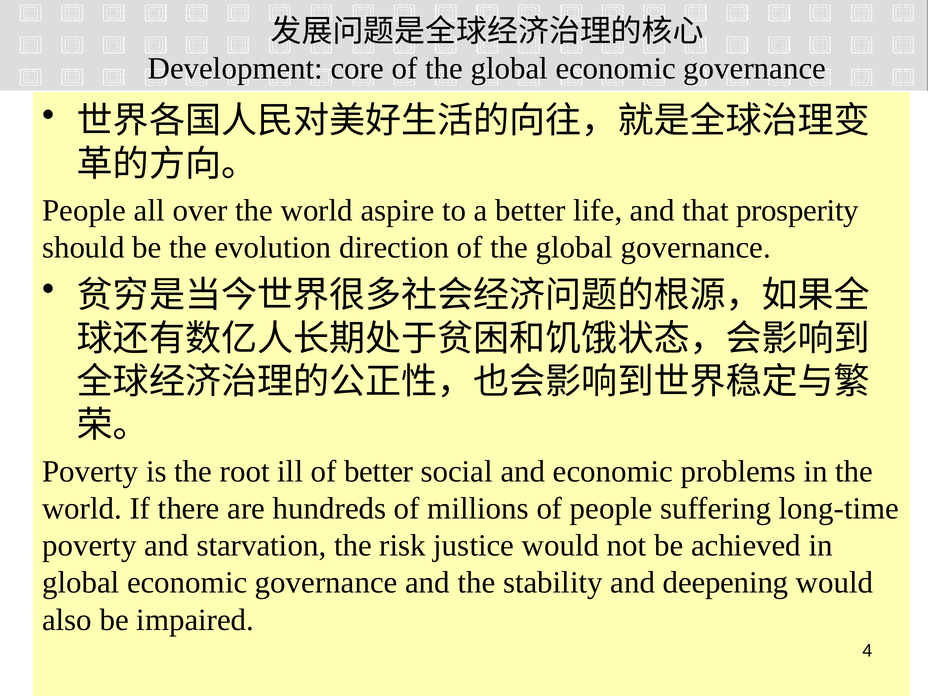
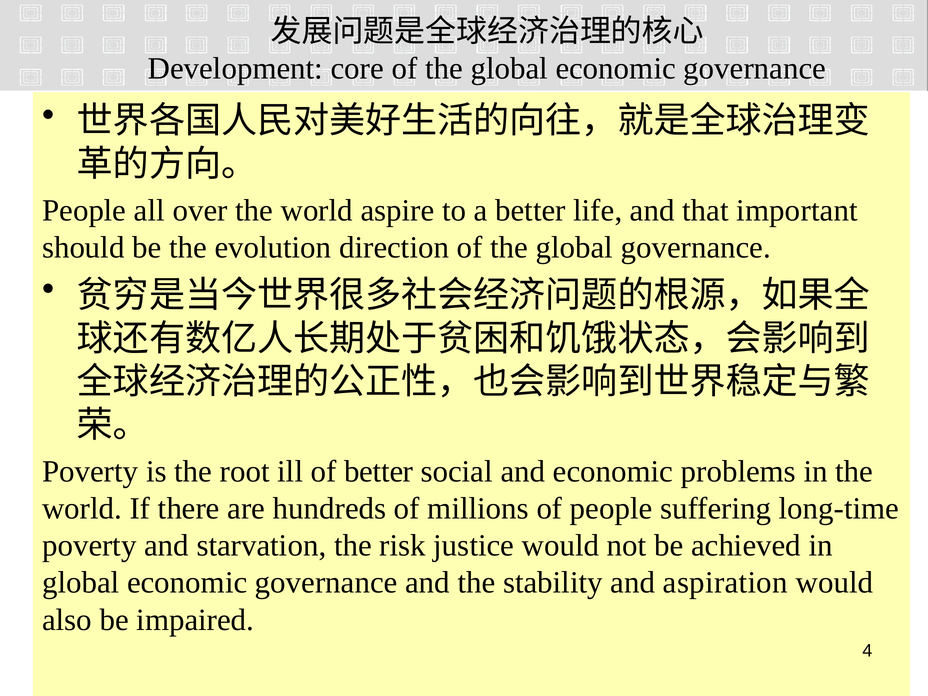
prosperity: prosperity -> important (797, 210)
deepening: deepening -> aspiration (725, 583)
